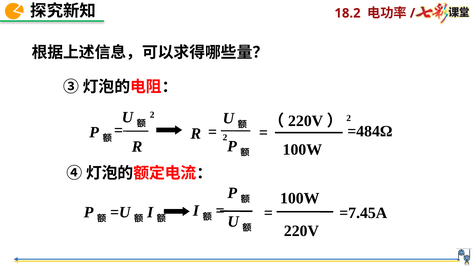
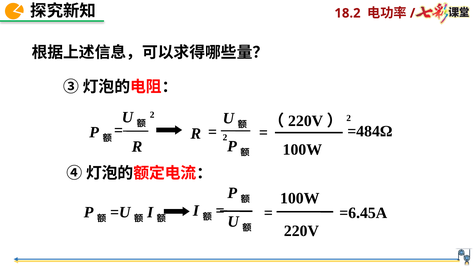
=7.45A: =7.45A -> =6.45A (363, 213)
